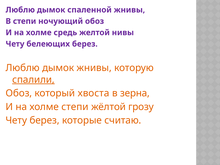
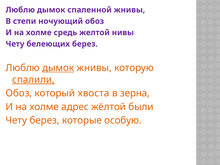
дымок underline: none -> present (58, 68)
холме степи: степи -> адрес (75, 107)
грозу: грозу -> были (141, 107)
считаю: считаю -> особую (123, 120)
